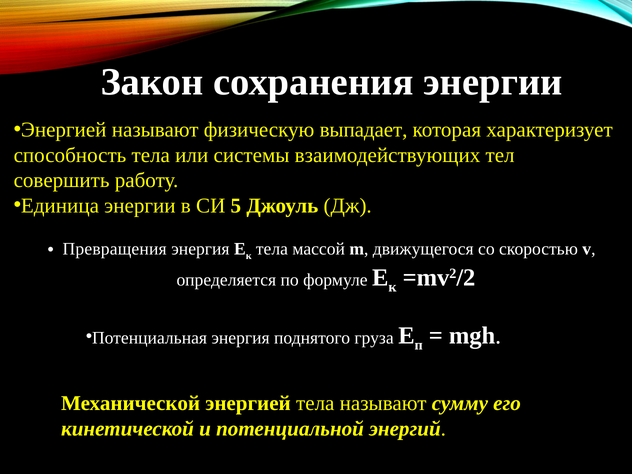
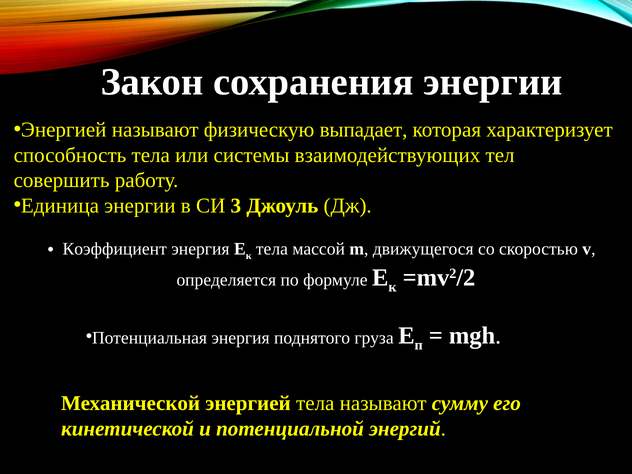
5: 5 -> 3 (236, 206)
Превращения: Превращения -> Коэффициент (115, 249)
